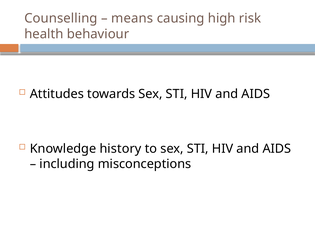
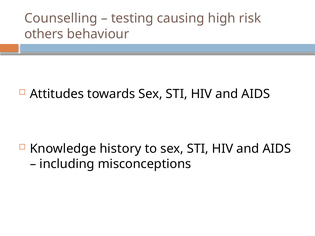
means: means -> testing (132, 18)
health: health -> others (44, 34)
